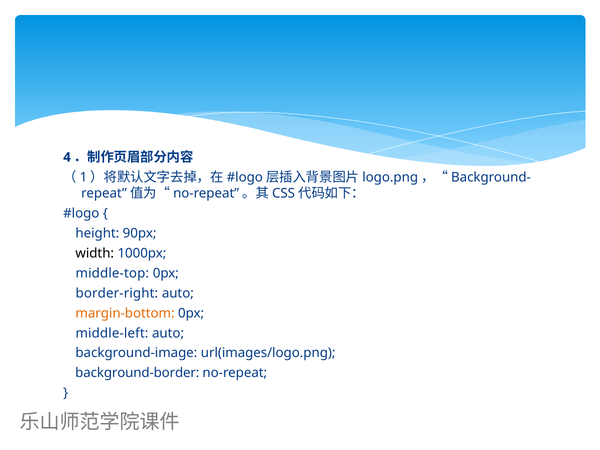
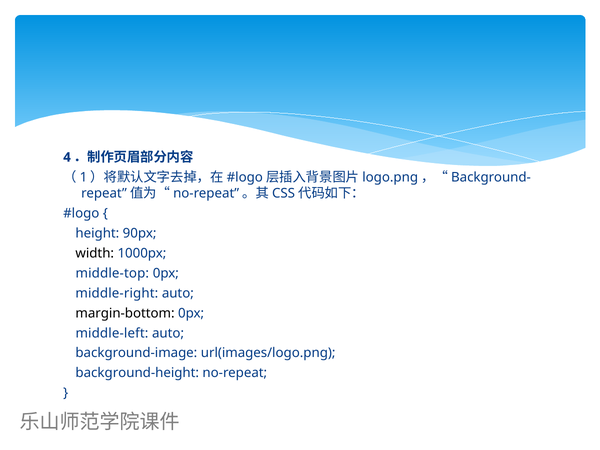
border-right: border-right -> middle-right (117, 293)
margin-bottom colour: orange -> black (125, 313)
background-border: background-border -> background-height (137, 373)
